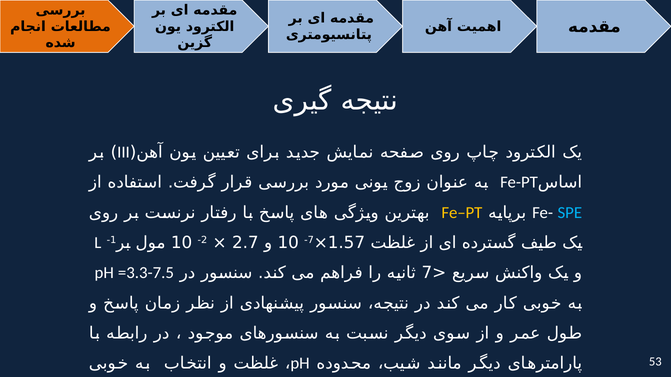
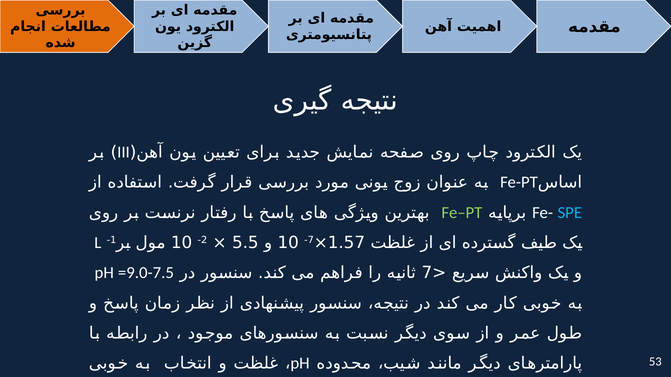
Fe–PT colour: yellow -> light green (462, 213)
2.7: 2.7 -> 5.5 (245, 243)
=3.3-7.5: =3.3-7.5 -> =9.0-7.5 (146, 273)
